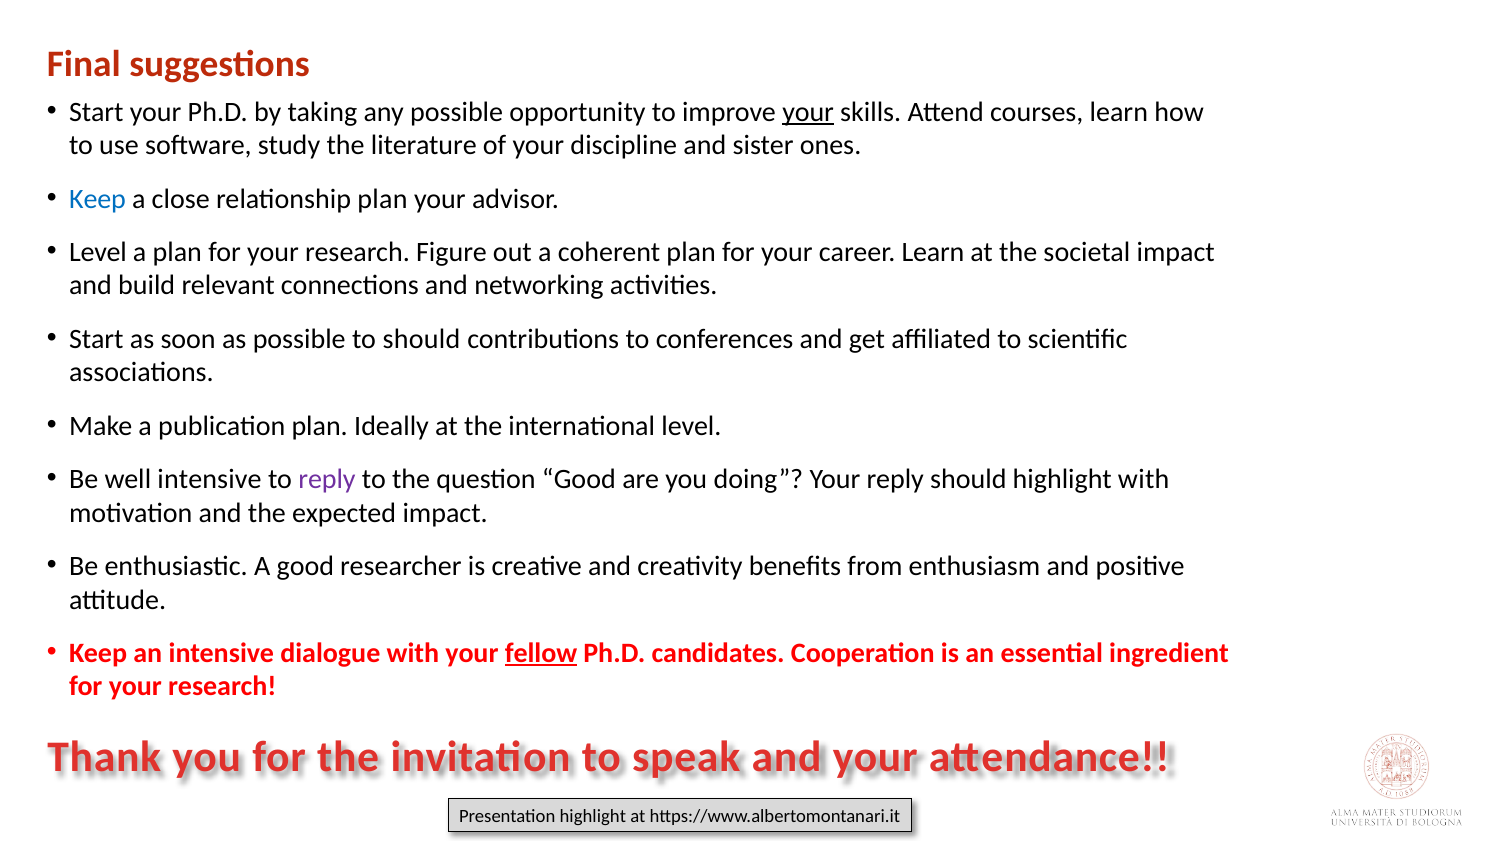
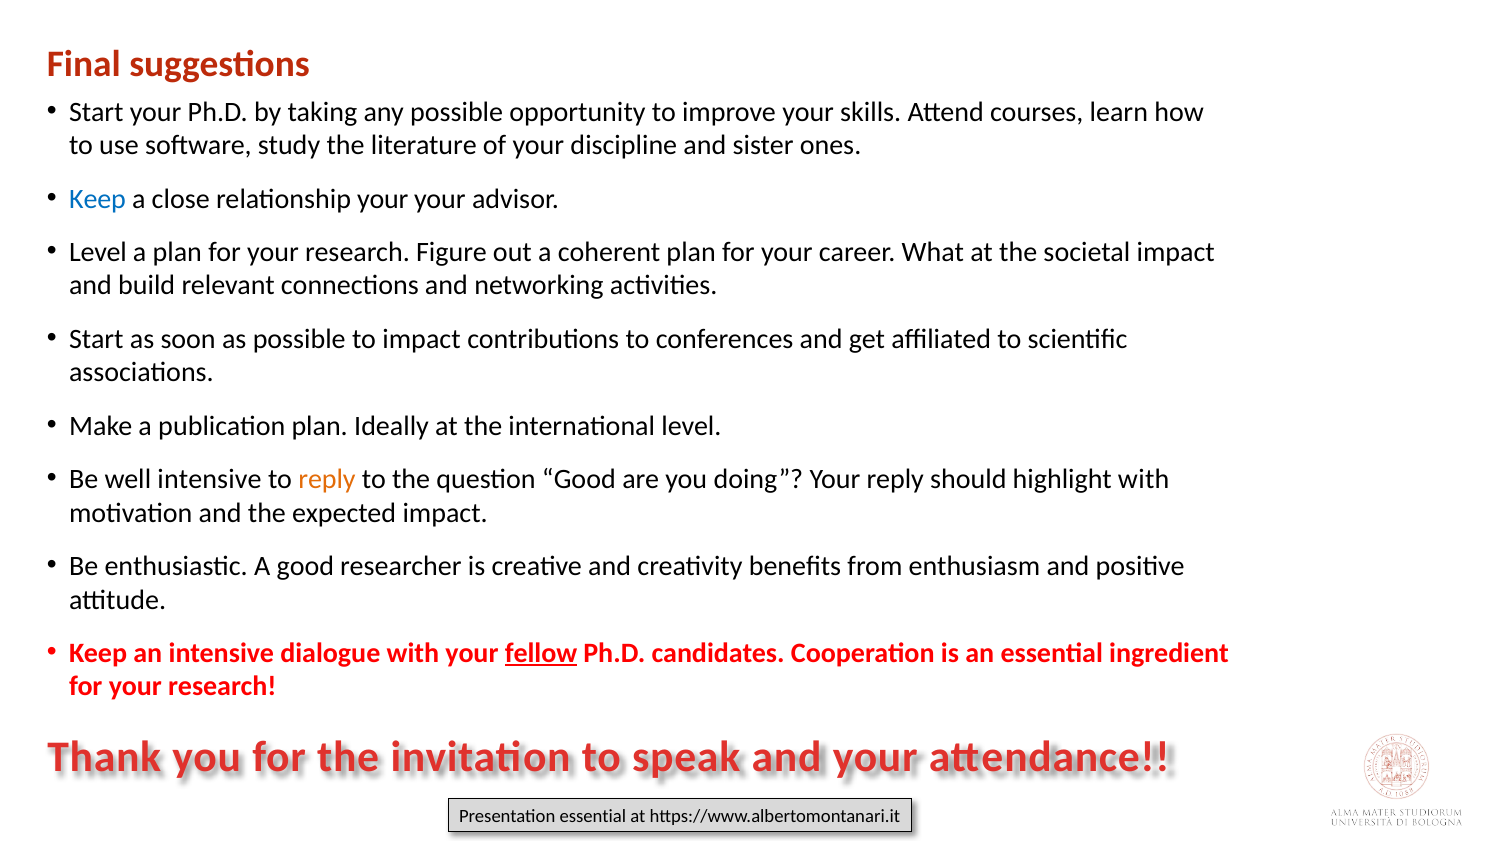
your underline: present -> none (808, 112)
relationship plan: plan -> your (383, 199)
career Learn: Learn -> What (933, 252)
to should: should -> impact (422, 339)
reply colour: purple -> orange (327, 480)
Presentation highlight: highlight -> essential (593, 817)
